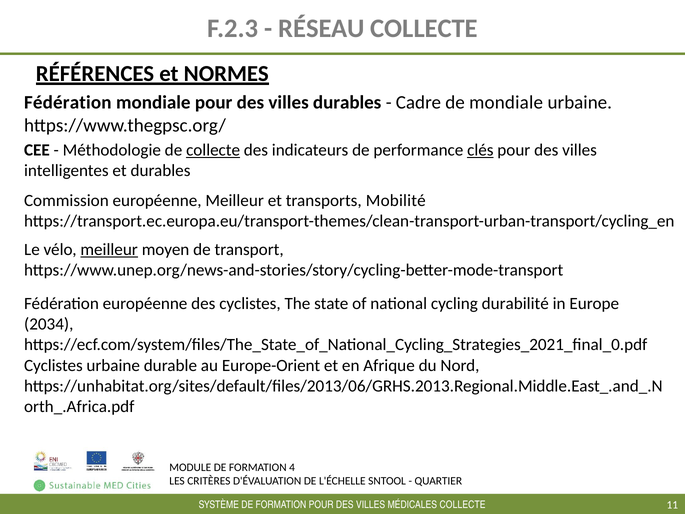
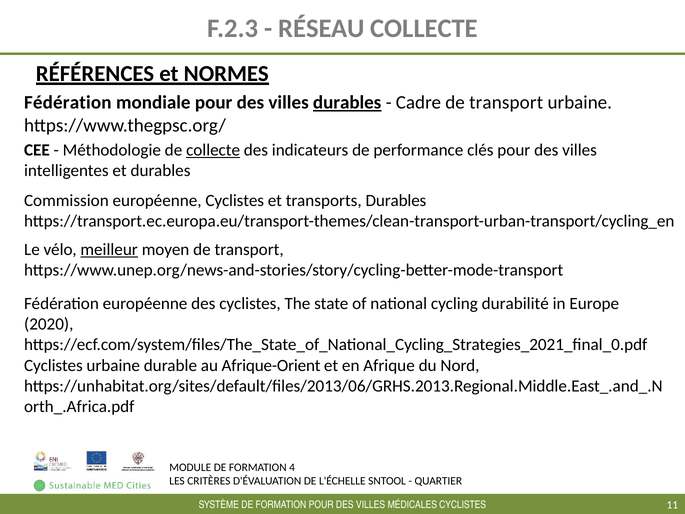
durables underline: none -> present (347, 103)
Cadre de mondiale: mondiale -> transport (506, 103)
clés underline: present -> none (480, 150)
européenne Meilleur: Meilleur -> Cyclistes (235, 200)
transports Mobilité: Mobilité -> Durables (396, 200)
2034: 2034 -> 2020 (49, 324)
Europe-Orient: Europe-Orient -> Afrique-Orient (271, 365)
COLLECTE: COLLECTE -> CYCLISTES (463, 505)
